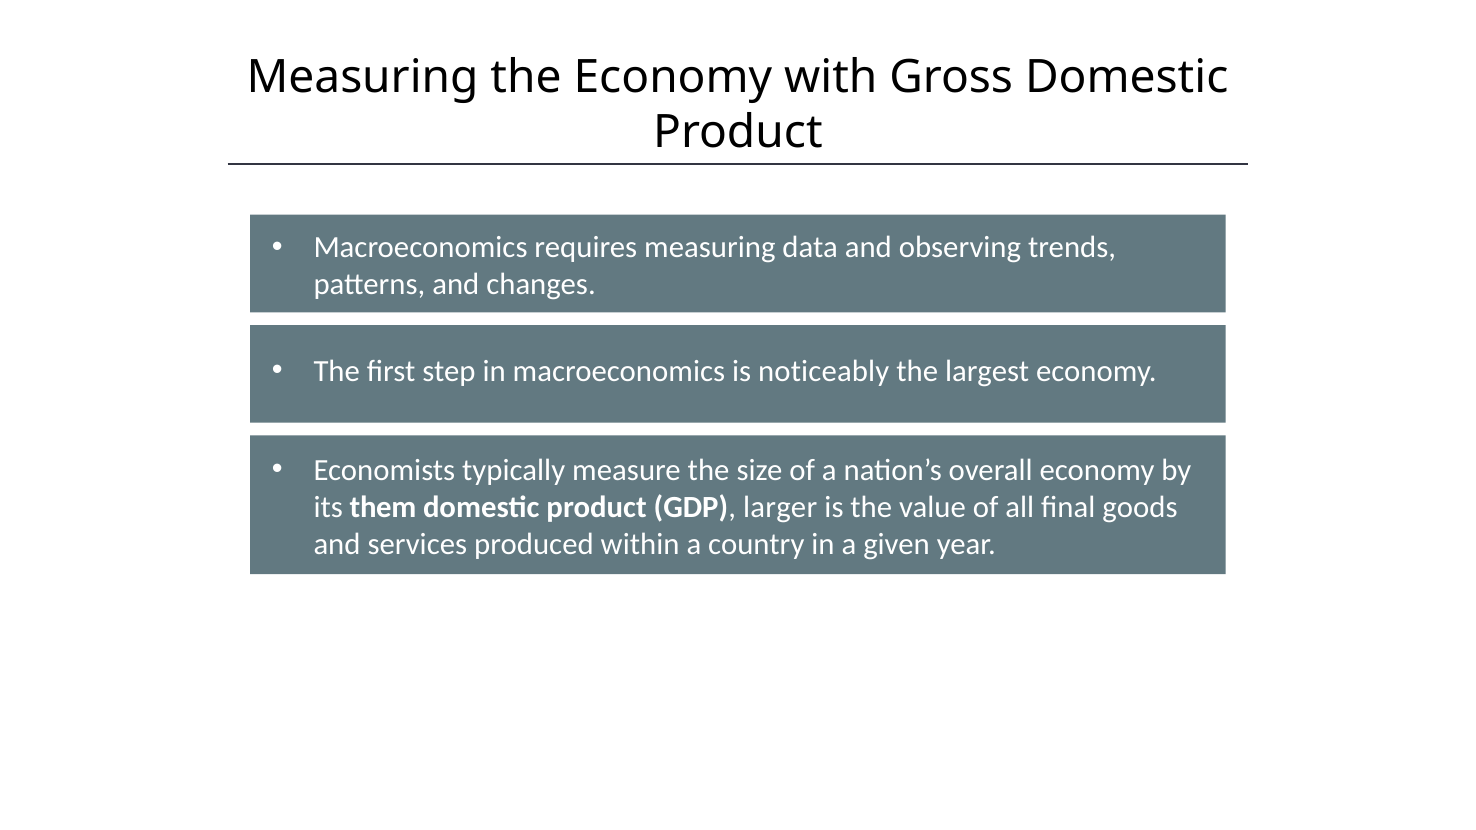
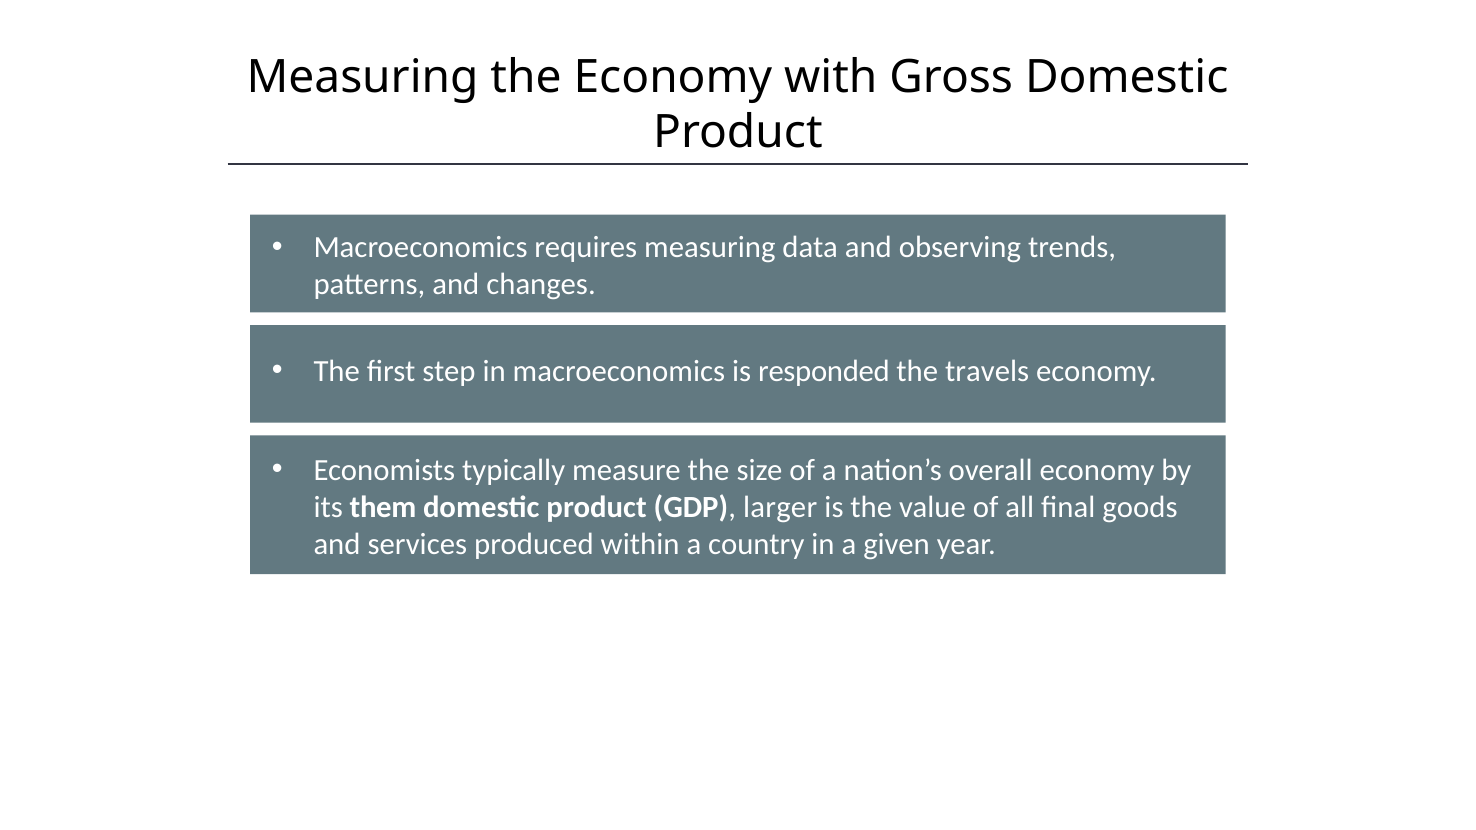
noticeably: noticeably -> responded (824, 371)
largest: largest -> travels (987, 371)
